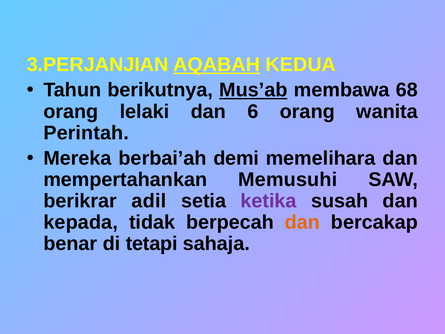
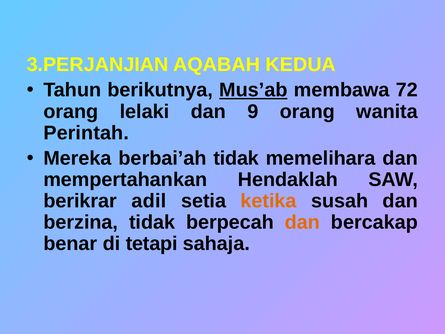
AQABAH underline: present -> none (217, 65)
68: 68 -> 72 (407, 90)
6: 6 -> 9 (253, 111)
berbai’ah demi: demi -> tidak (236, 158)
Memusuhi: Memusuhi -> Hendaklah (288, 179)
ketika colour: purple -> orange (269, 201)
kepada: kepada -> berzina (81, 222)
